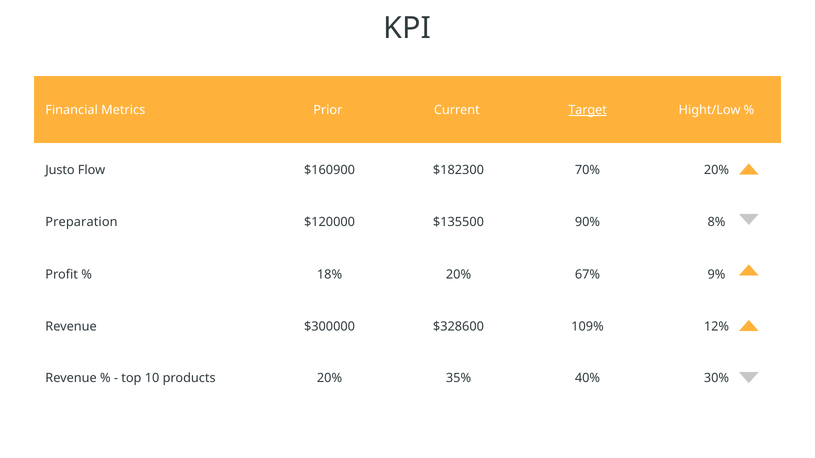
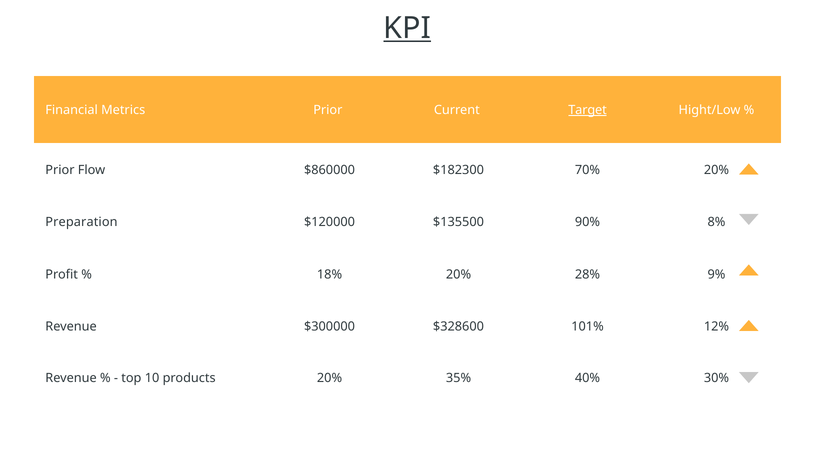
KPI underline: none -> present (407, 28)
Justo: Justo -> Prior (60, 170)
$160900: $160900 -> $860000 (329, 170)
67%: 67% -> 28% (587, 275)
109%: 109% -> 101% (587, 327)
